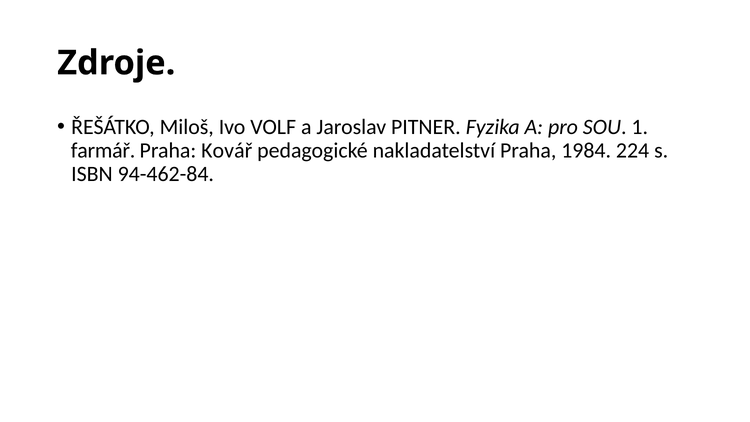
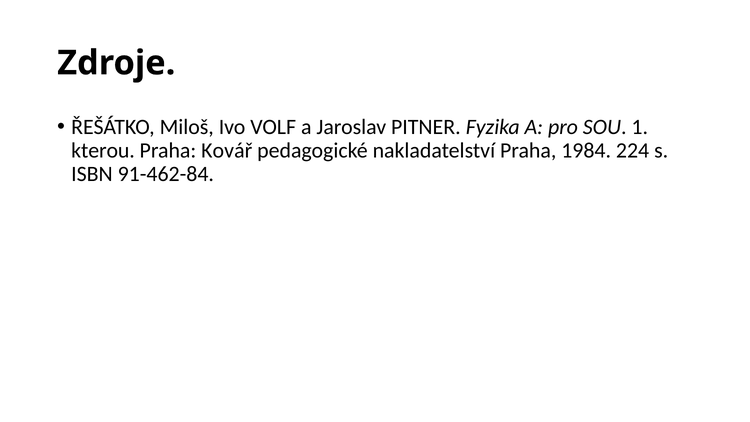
farmář: farmář -> kterou (103, 150)
94-462-84: 94-462-84 -> 91-462-84 (166, 174)
